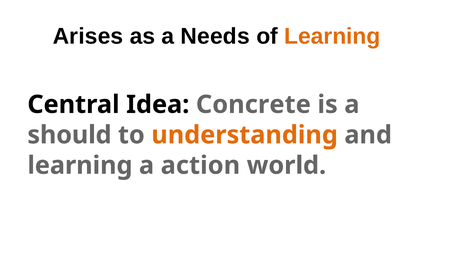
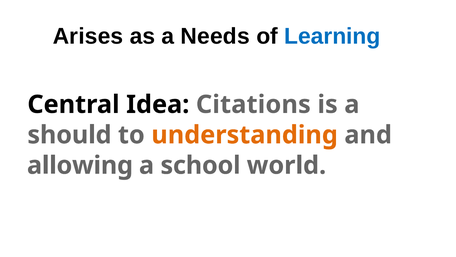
Learning colour: orange -> blue (332, 36)
Concrete: Concrete -> Citations (253, 104)
learning: learning -> allowing (80, 165)
action: action -> school (201, 165)
